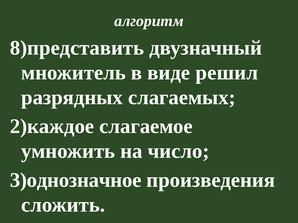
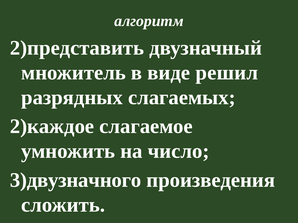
8)представить: 8)представить -> 2)представить (77, 48)
3)однозначное: 3)однозначное -> 3)двузначного (76, 180)
